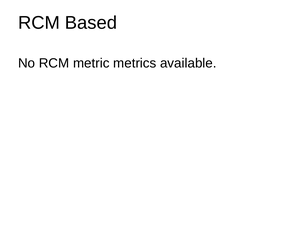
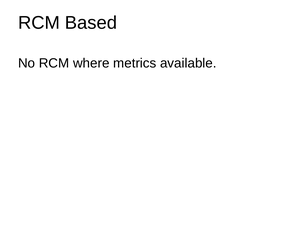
metric: metric -> where (91, 63)
